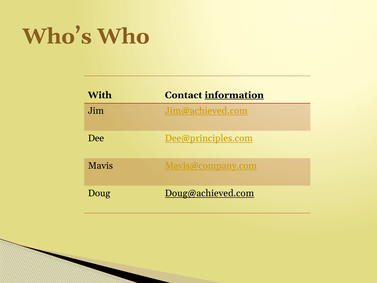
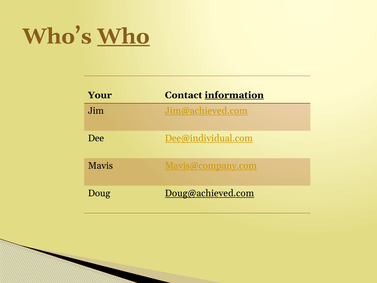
Who underline: none -> present (123, 36)
With: With -> Your (100, 95)
Dee@principles.com: Dee@principles.com -> Dee@individual.com (209, 138)
